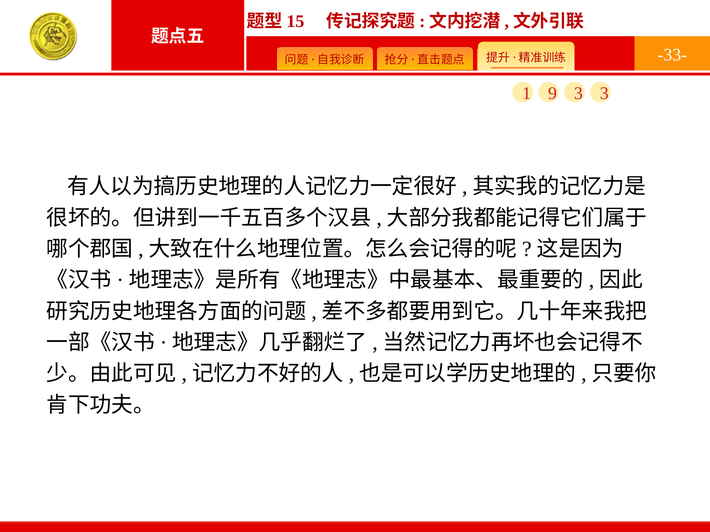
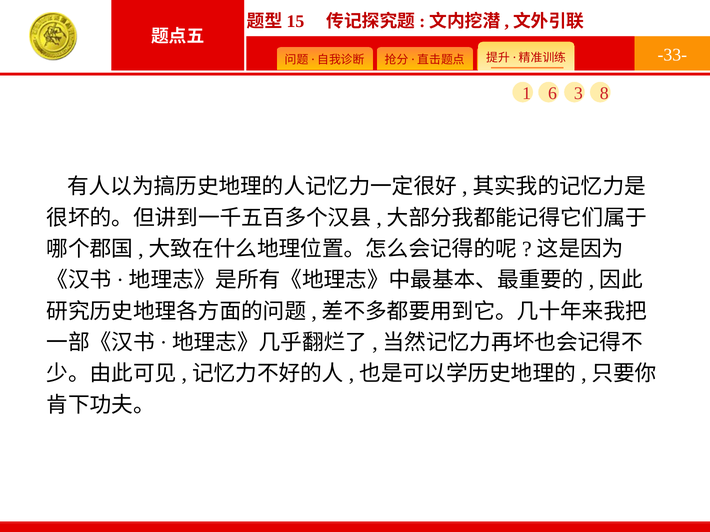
9: 9 -> 6 (553, 93)
3 3: 3 -> 8 (604, 93)
